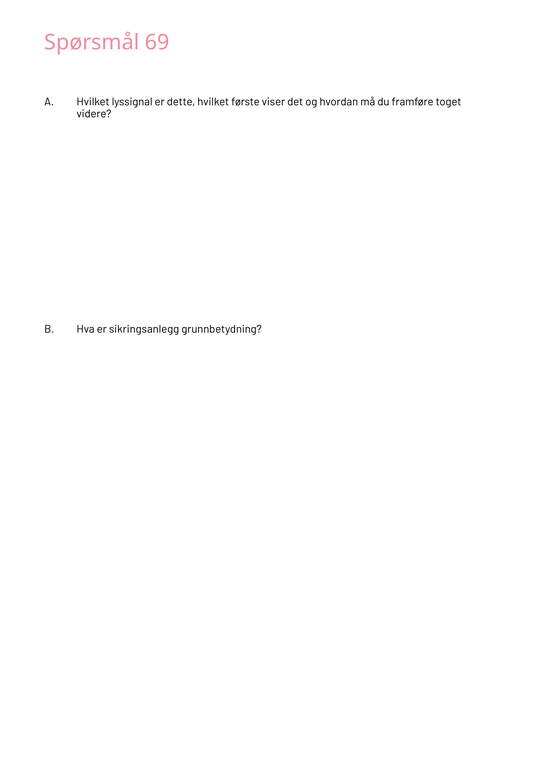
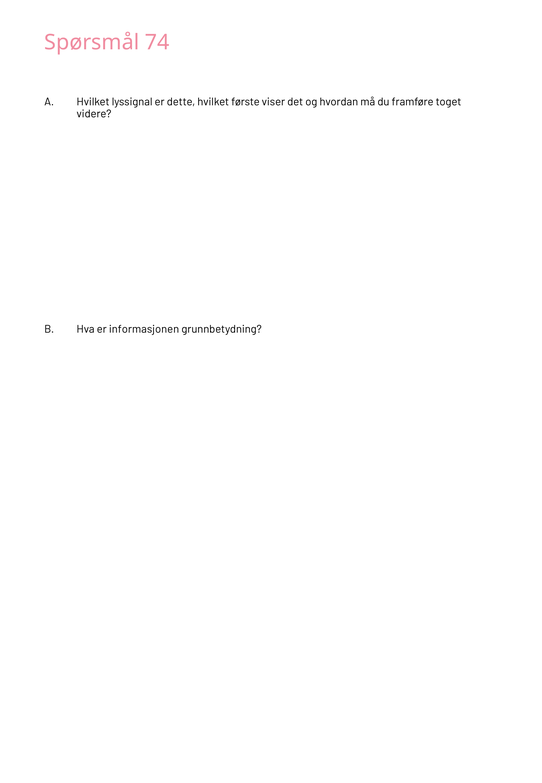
69: 69 -> 74 (157, 43)
sikringsanlegg: sikringsanlegg -> informasjonen (144, 329)
